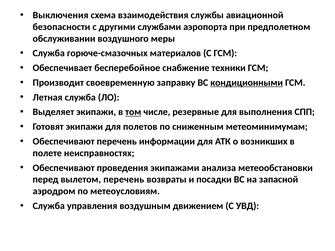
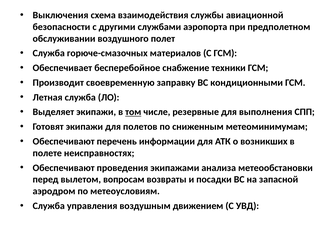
меры: меры -> полет (163, 39)
кондиционными underline: present -> none (247, 83)
вылетом перечень: перечень -> вопросам (124, 180)
